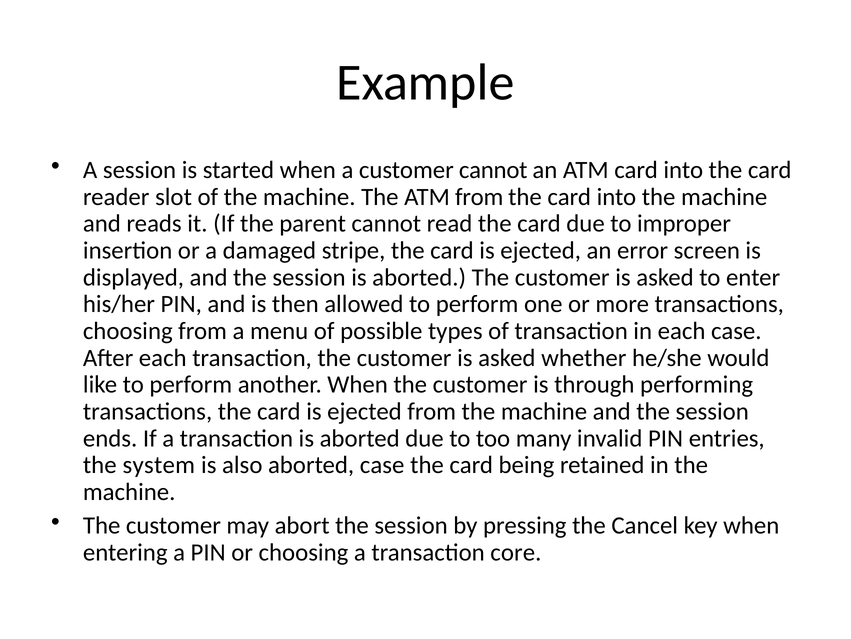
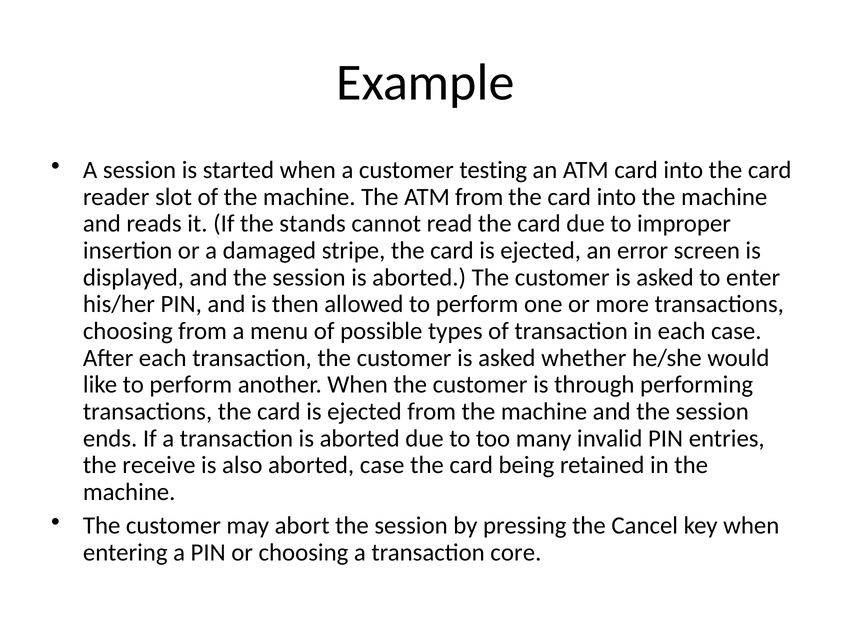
customer cannot: cannot -> testing (493, 170)
parent: parent -> stands (313, 223)
system: system -> receive (159, 465)
